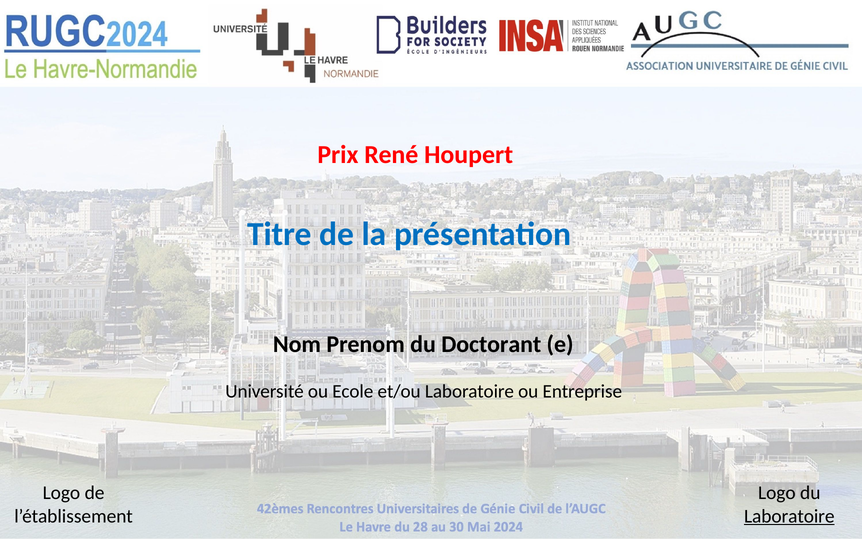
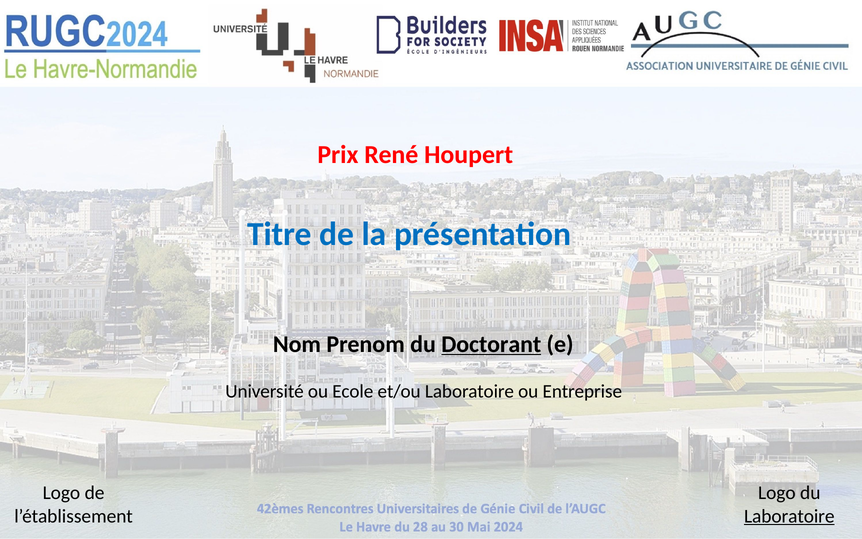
Doctorant underline: none -> present (491, 344)
